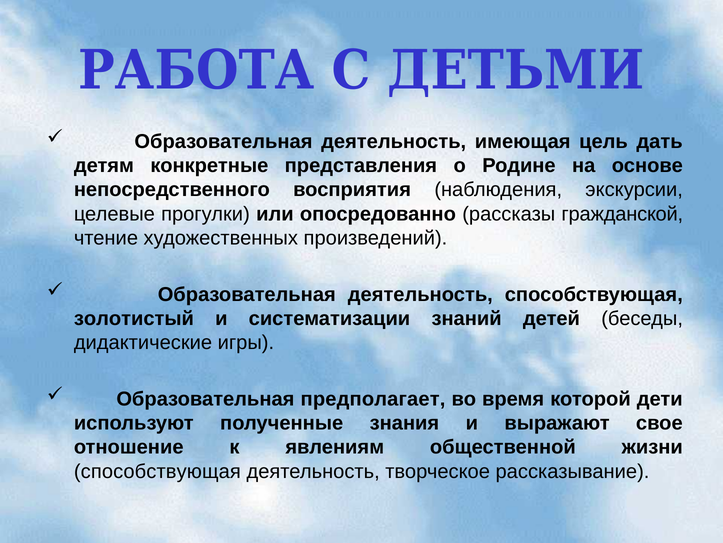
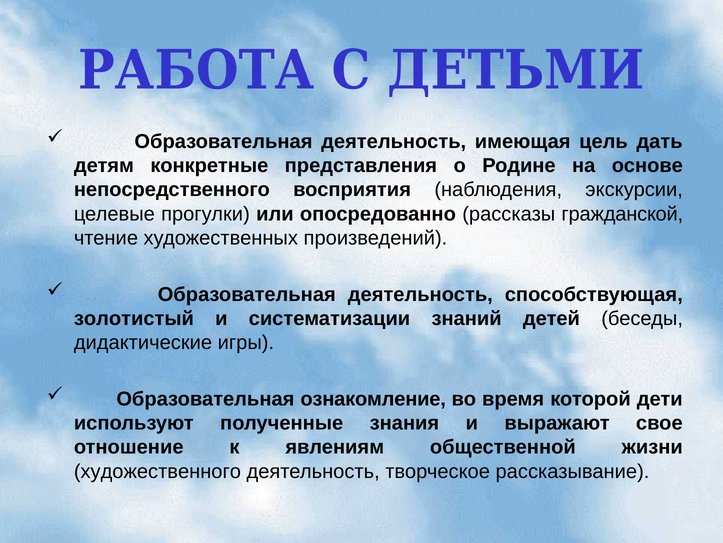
предполагает: предполагает -> ознакомление (373, 399)
способствующая: способствующая -> художественного (157, 471)
